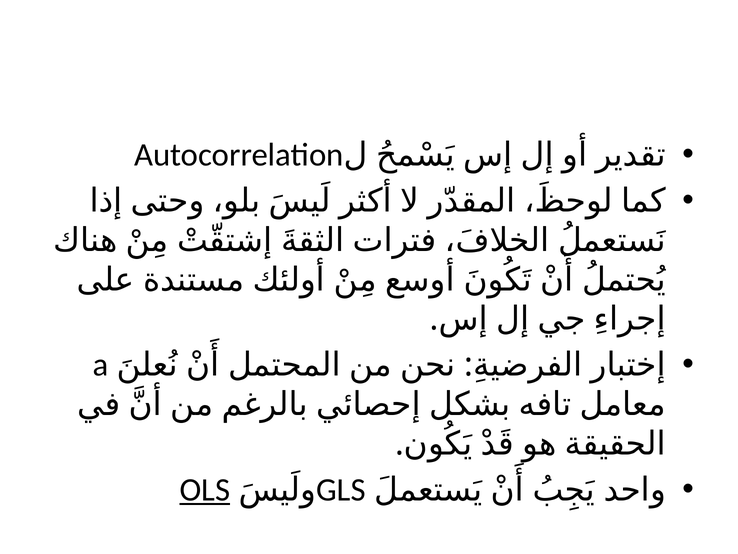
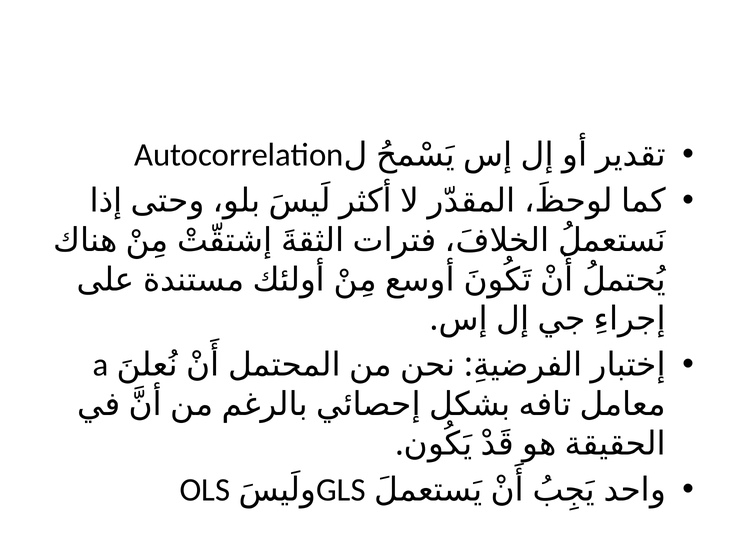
OLS underline: present -> none (205, 489)
